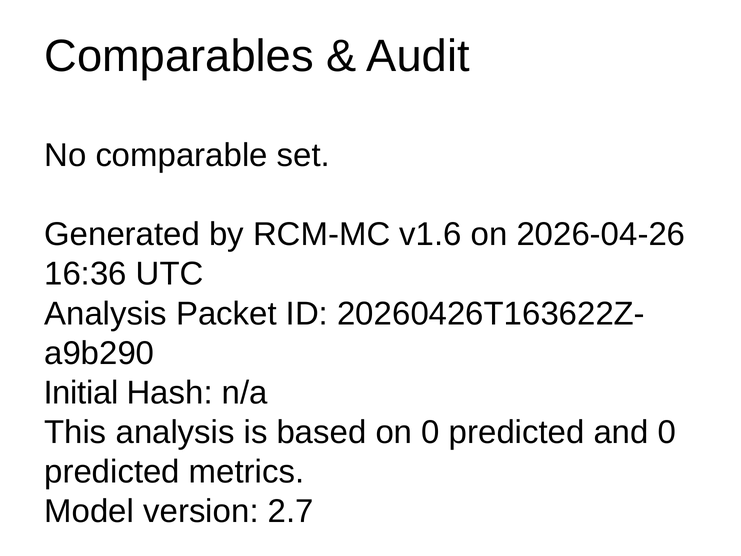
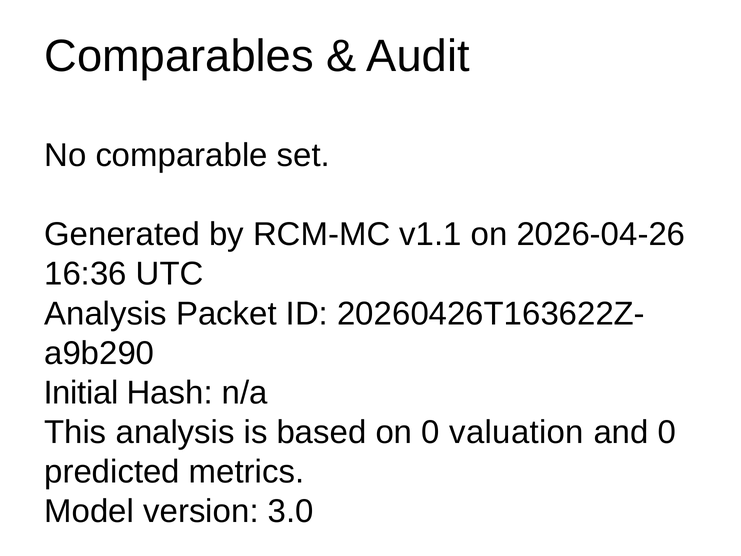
v1.6: v1.6 -> v1.1 (431, 234)
on 0 predicted: predicted -> valuation (517, 432)
2.7: 2.7 -> 3.0 (291, 511)
